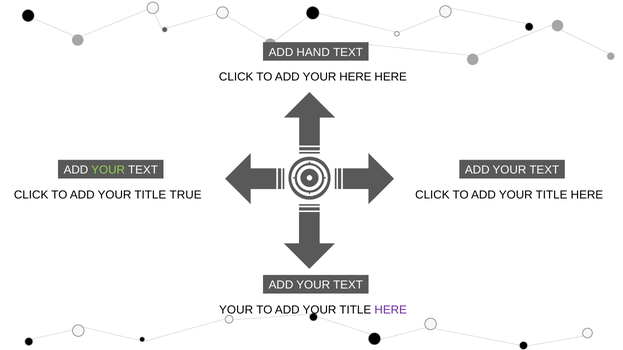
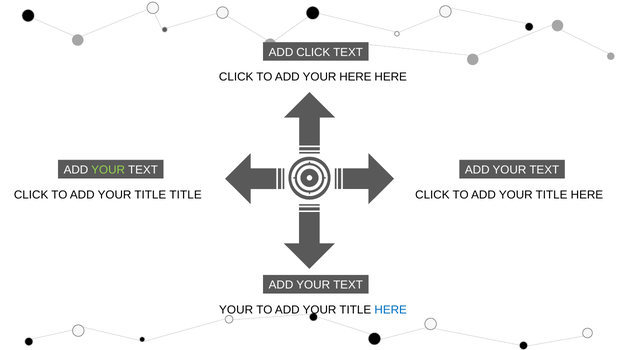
ADD HAND: HAND -> CLICK (313, 52)
TITLE TRUE: TRUE -> TITLE (186, 195)
HERE colour: purple -> blue (391, 310)
